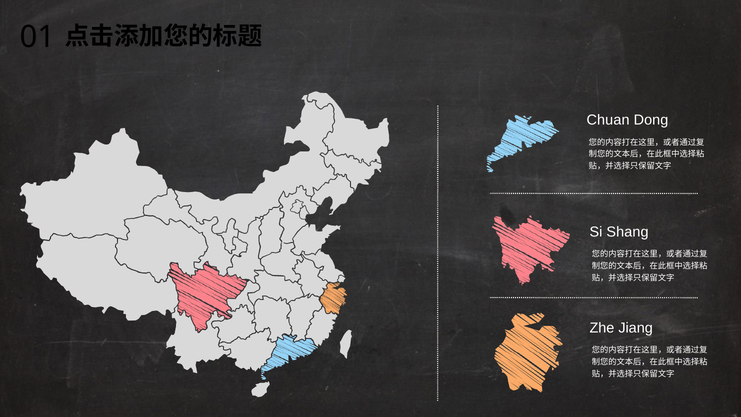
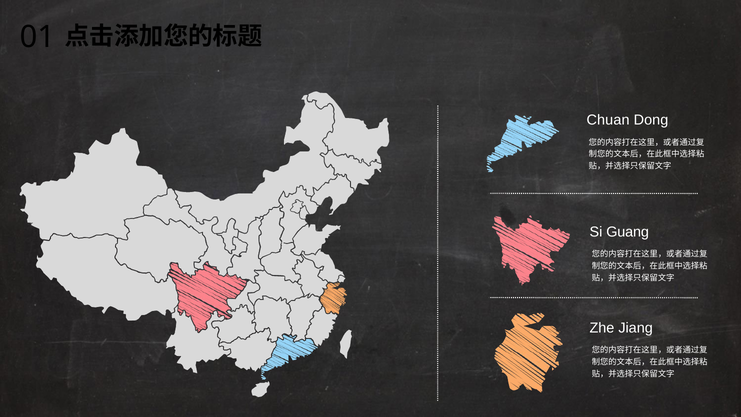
Shang: Shang -> Guang (628, 232)
